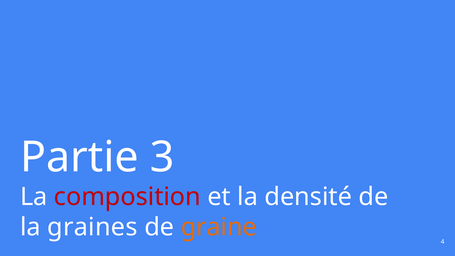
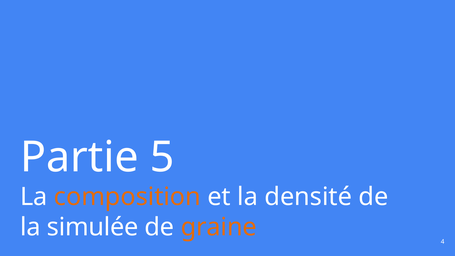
3: 3 -> 5 (162, 157)
composition colour: red -> orange (127, 197)
graines: graines -> simulée (93, 227)
